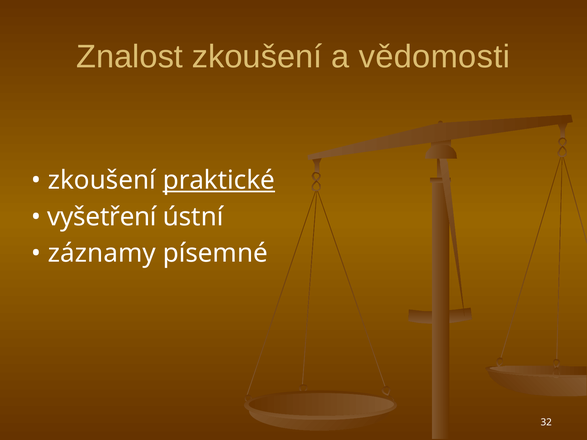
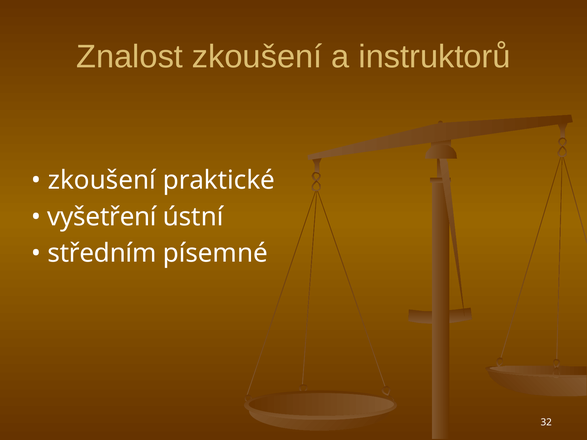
vědomosti: vědomosti -> instruktorů (435, 57)
praktické underline: present -> none (219, 180)
záznamy: záznamy -> středním (102, 253)
